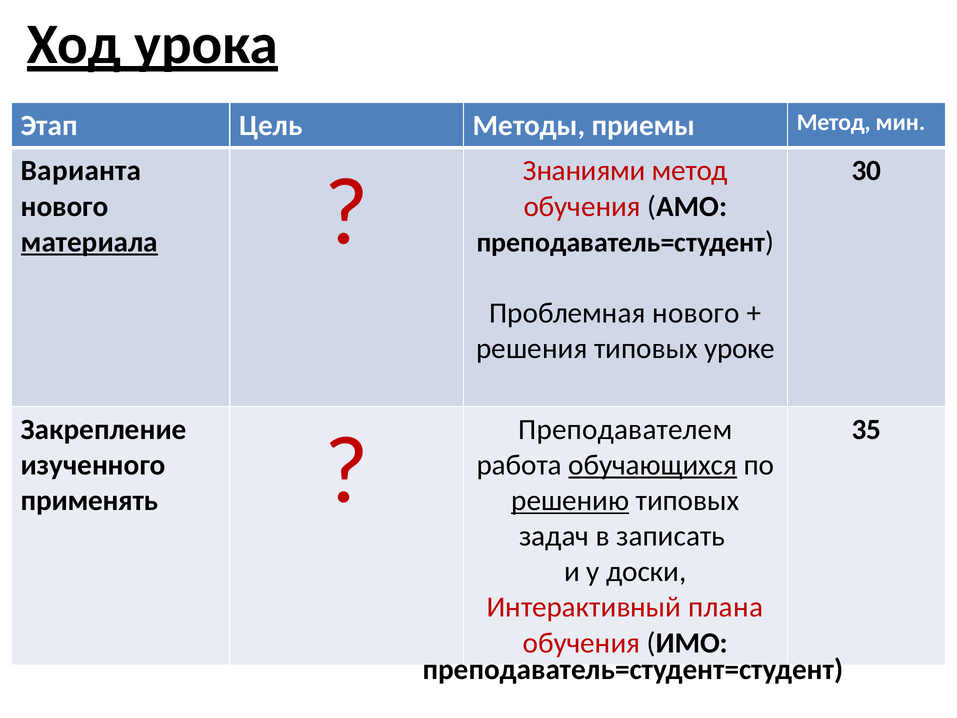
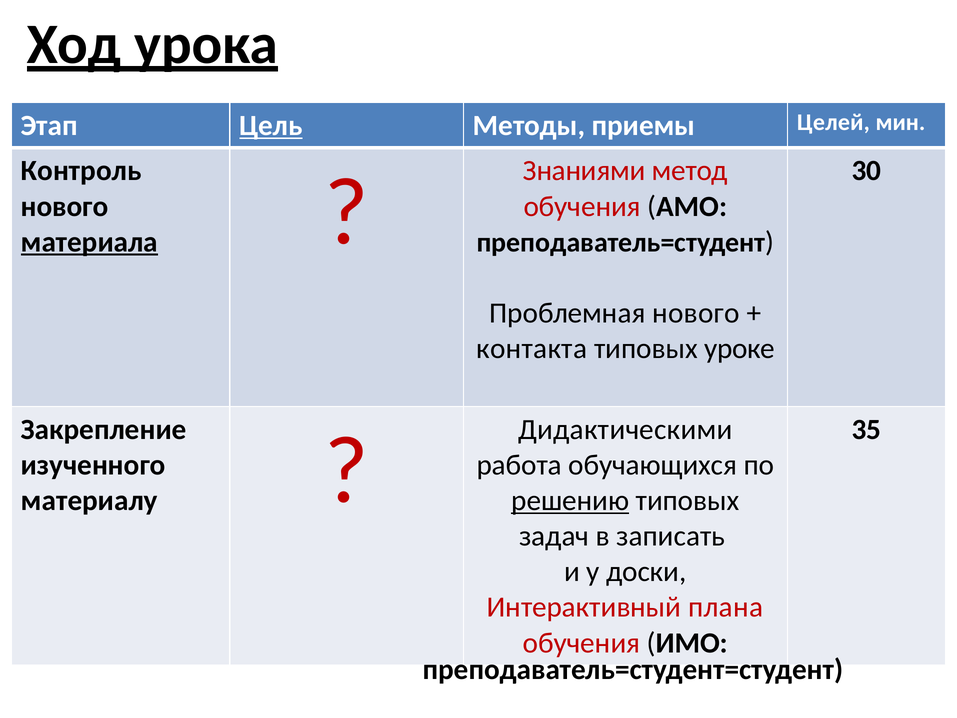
Цель underline: none -> present (271, 126)
приемы Метод: Метод -> Целей (833, 122)
Варианта: Варианта -> Контроль (81, 171)
решения: решения -> контакта (532, 349)
Преподавателем: Преподавателем -> Дидактическими (625, 429)
обучающихся underline: present -> none (653, 465)
применять: применять -> материалу (89, 500)
